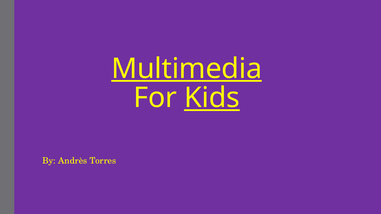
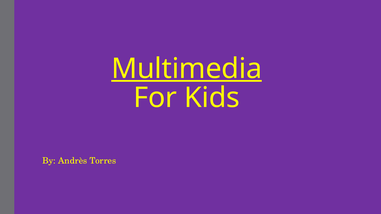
Kids underline: present -> none (212, 98)
